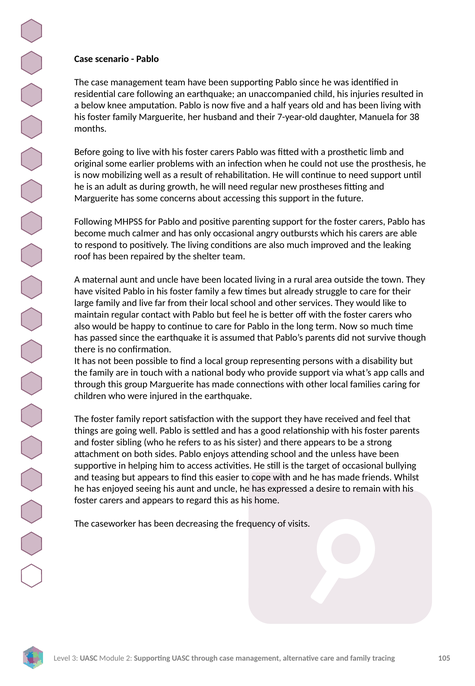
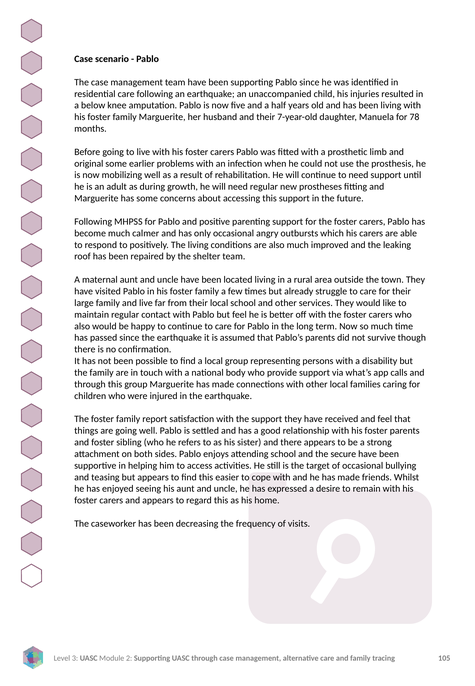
38: 38 -> 78 (414, 117)
unless: unless -> secure (343, 454)
